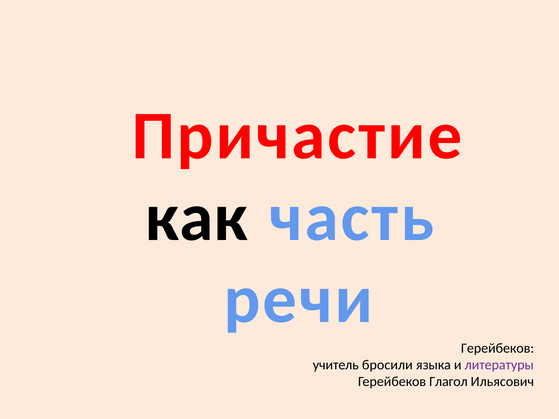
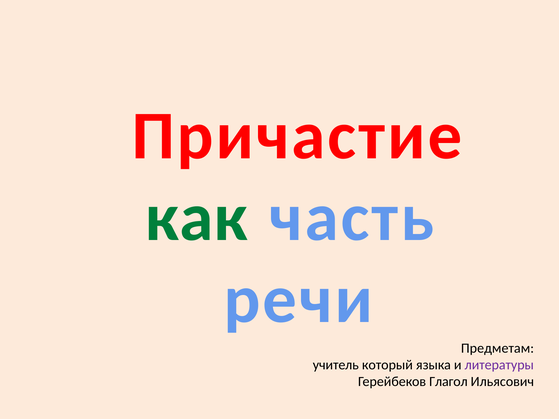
как colour: black -> green (196, 218)
Герейбеков: Герейбеков -> Предметам (497, 348)
бросили: бросили -> который (387, 365)
